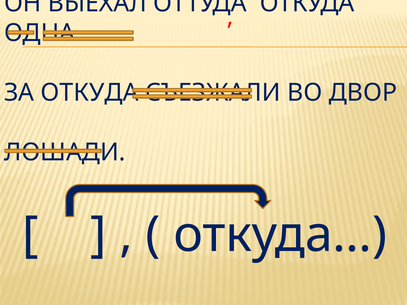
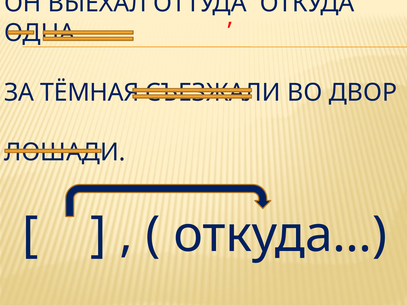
ЗА ОТКУДА: ОТКУДА -> ТЁМНАЯ (90, 93)
